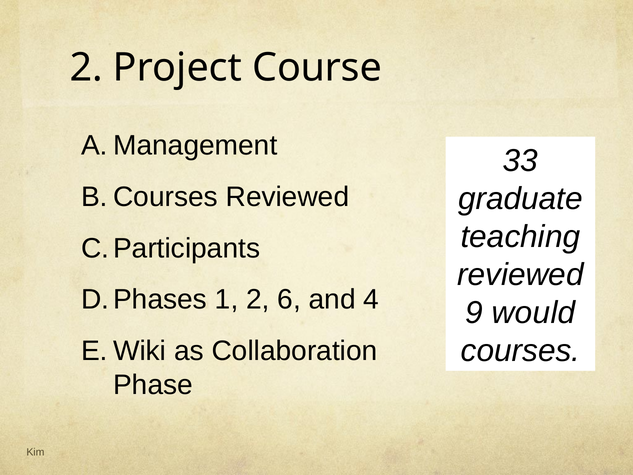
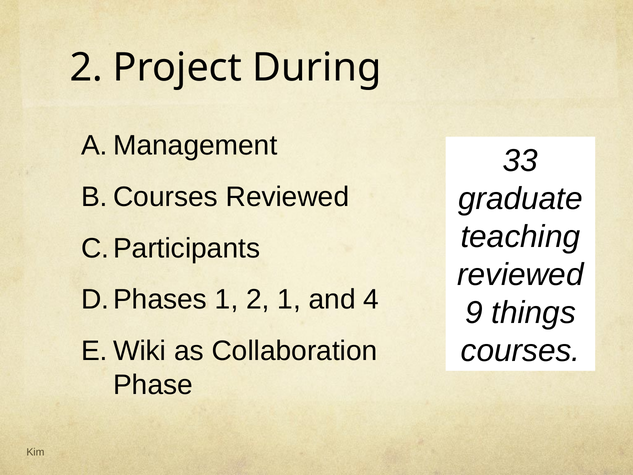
Course: Course -> During (317, 68)
2 6: 6 -> 1 (289, 300)
would: would -> things (534, 313)
